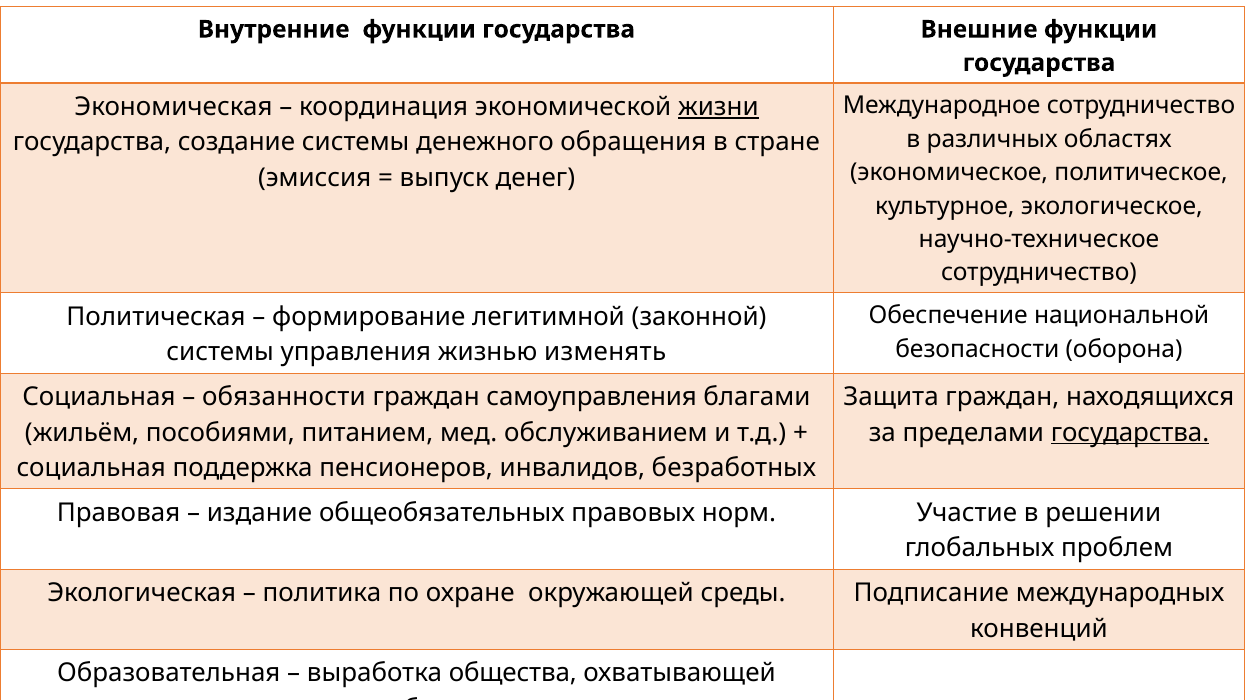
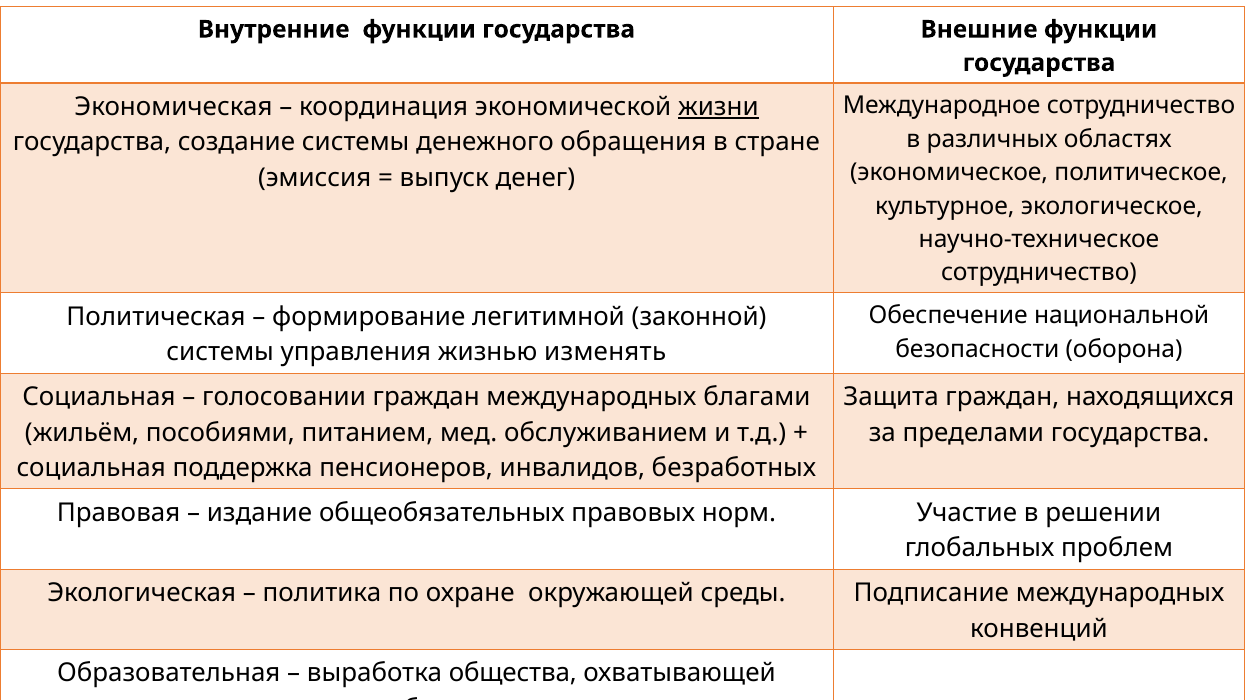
обязанности: обязанности -> голосовании (284, 397)
граждан самоуправления: самоуправления -> международных (591, 397)
государства underline: present -> none (1130, 433)
